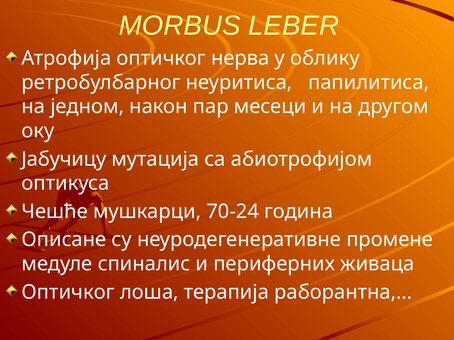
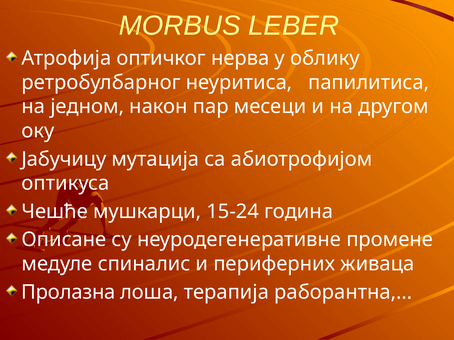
70-24: 70-24 -> 15-24 (233, 212)
Оптичког: Оптичког -> Пролазна (68, 292)
